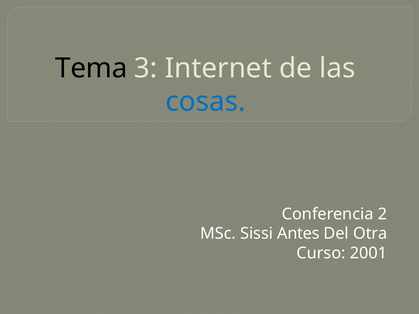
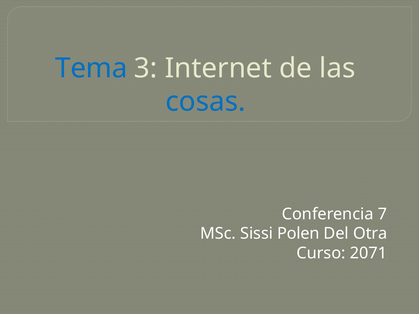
Tema colour: black -> blue (91, 68)
2: 2 -> 7 (382, 214)
Antes: Antes -> Polen (298, 234)
2001: 2001 -> 2071 (368, 253)
